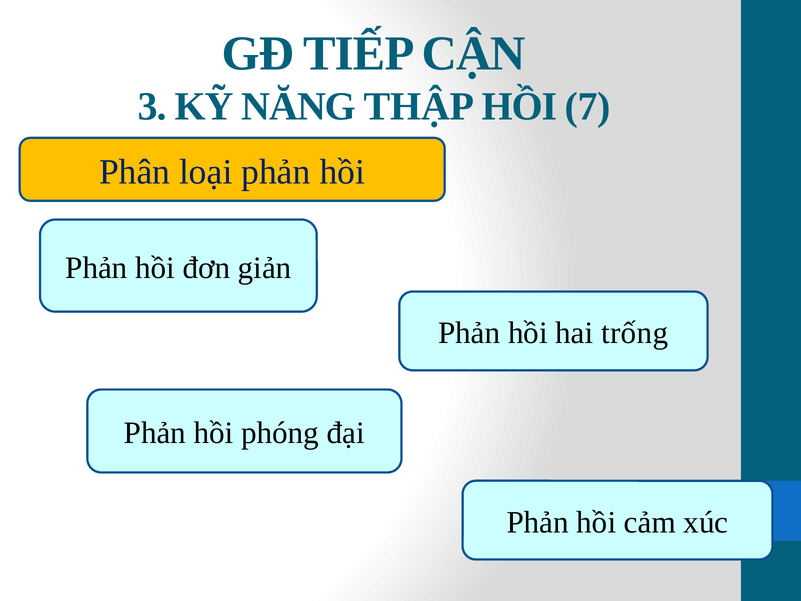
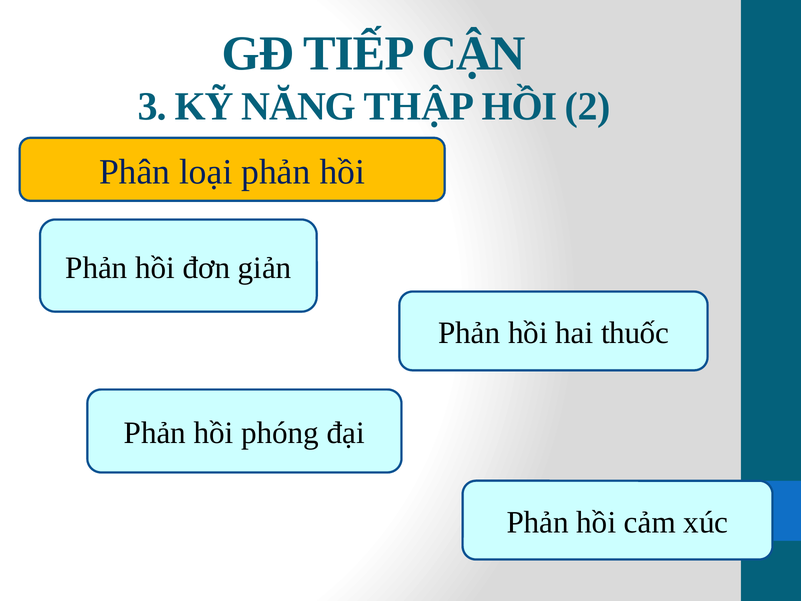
7: 7 -> 2 (588, 106)
trống: trống -> thuốc (635, 333)
